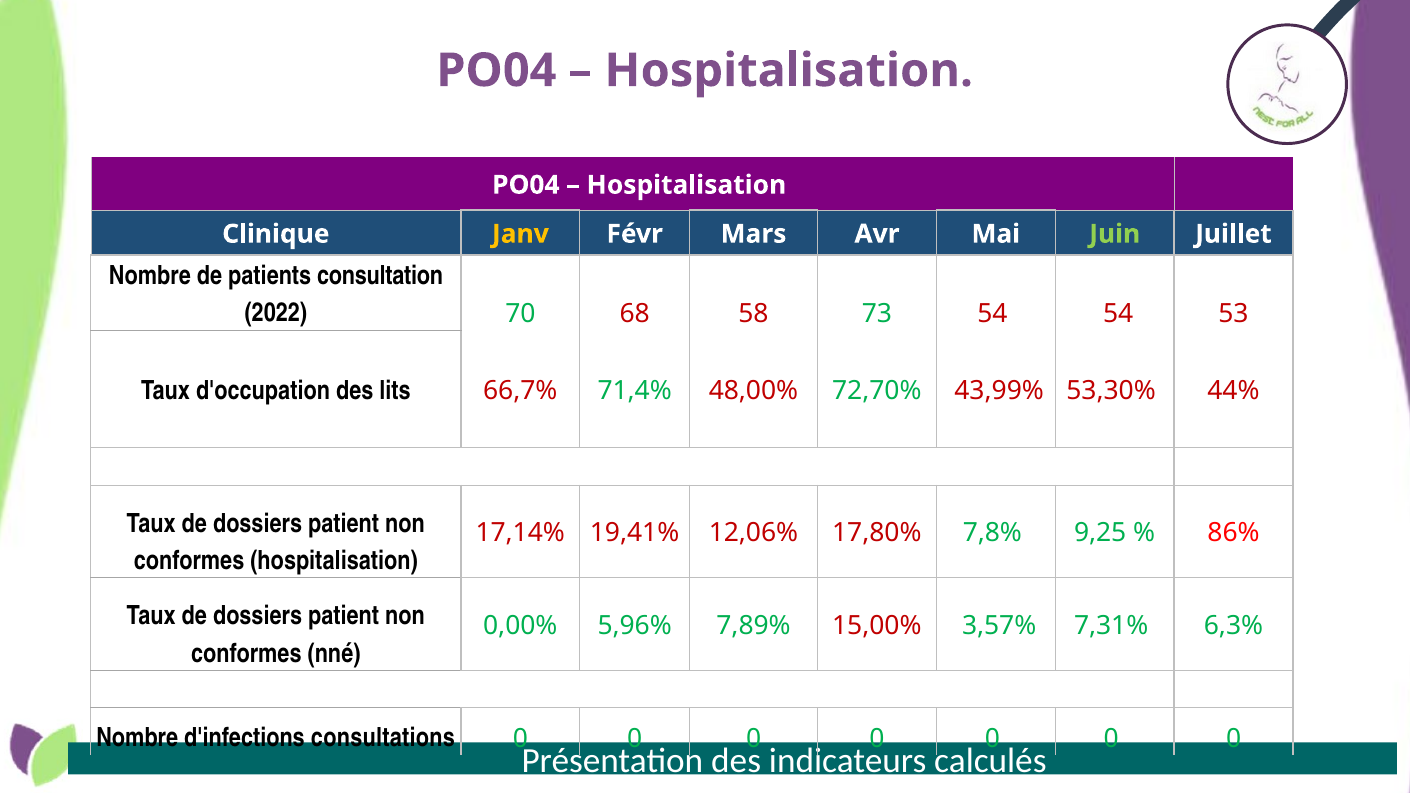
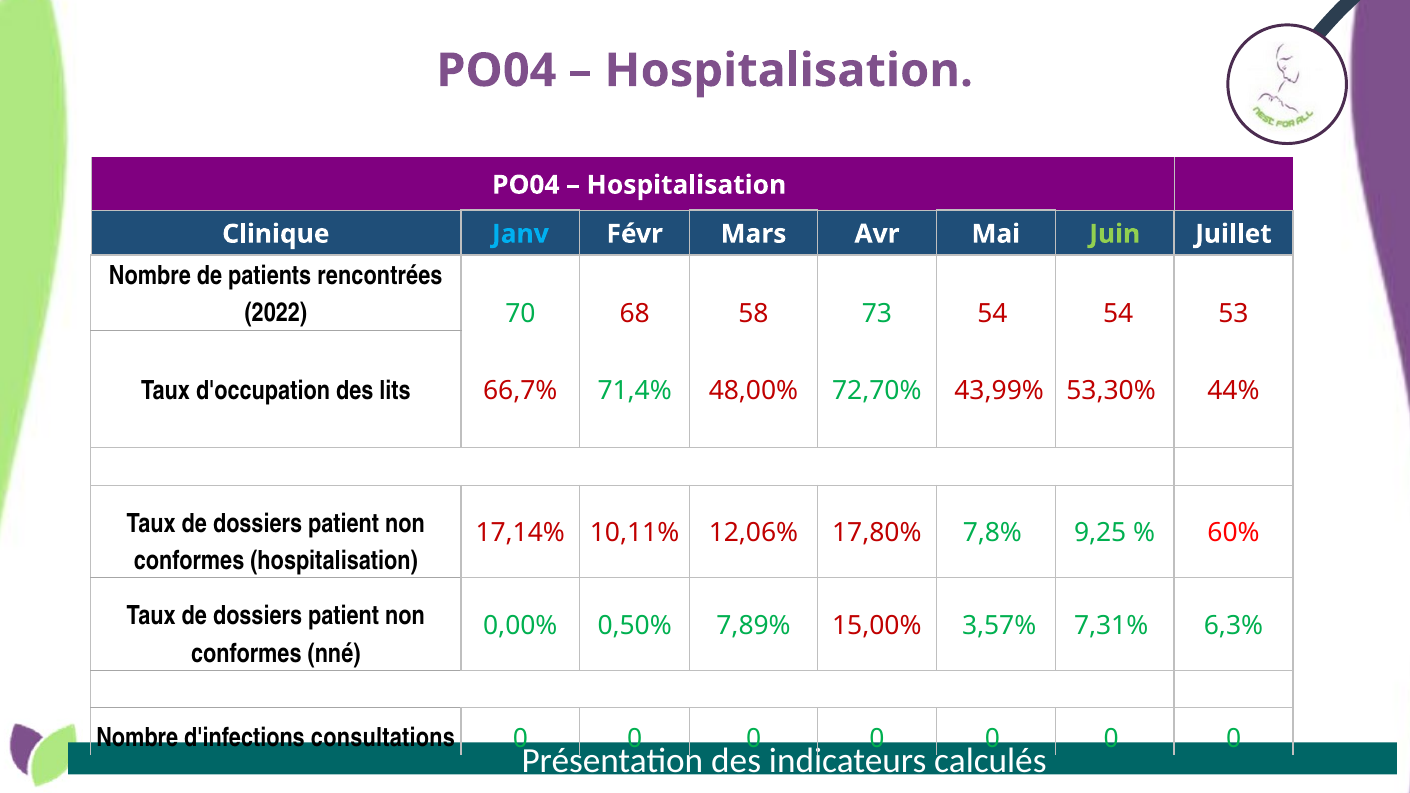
Janv colour: yellow -> light blue (520, 234)
consultation: consultation -> rencontrées (380, 276)
19,41%: 19,41% -> 10,11% (635, 533)
86%: 86% -> 60% (1234, 533)
5,96%: 5,96% -> 0,50% (635, 626)
